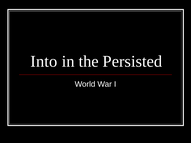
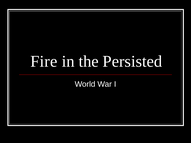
Into: Into -> Fire (44, 61)
